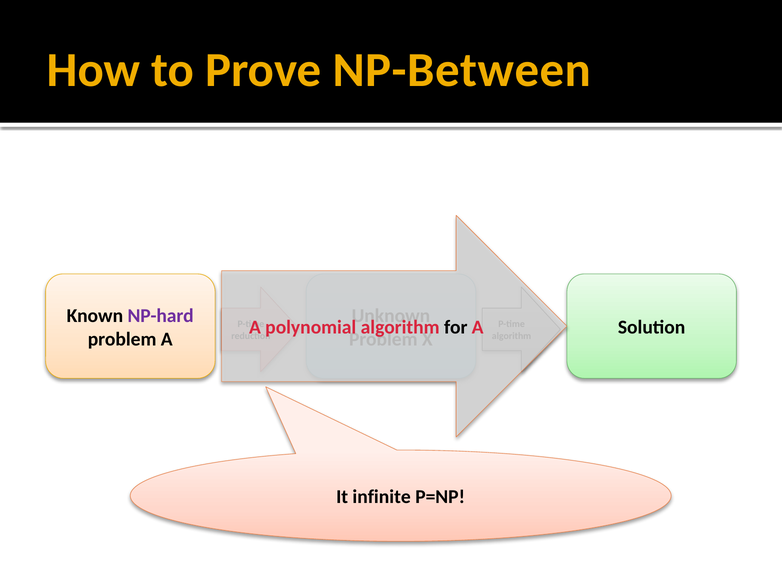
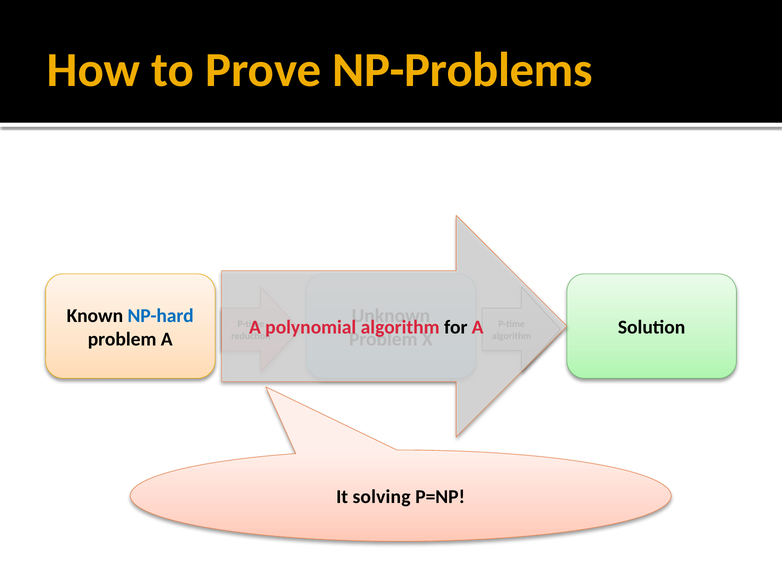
NP-Between: NP-Between -> NP-Problems (462, 70)
NP-hard colour: purple -> blue (161, 315)
infinite: infinite -> solving (382, 497)
